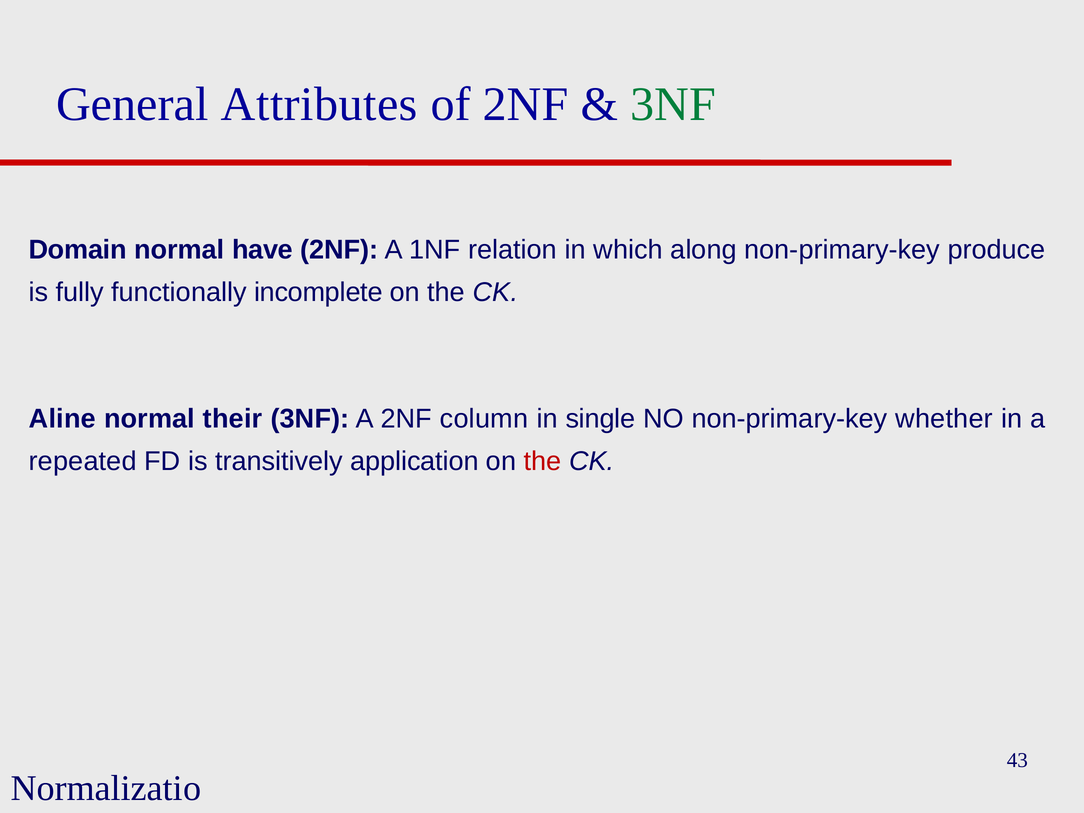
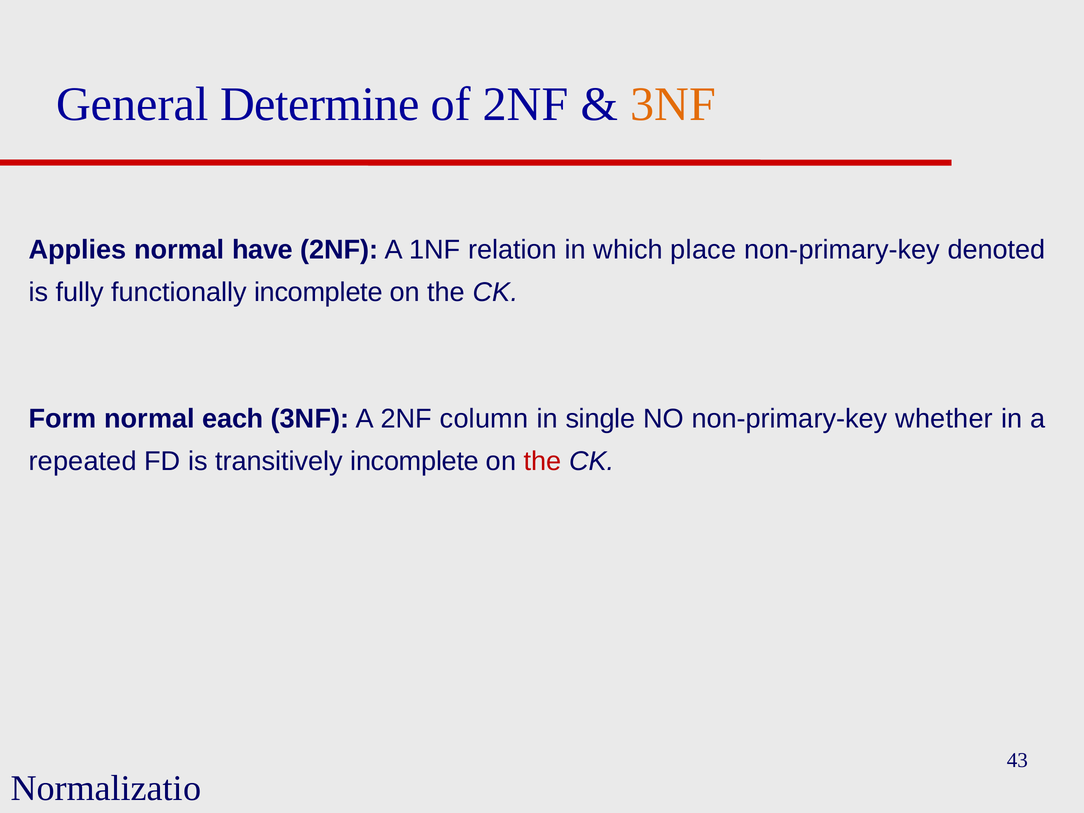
Attributes: Attributes -> Determine (320, 104)
3NF colour: green -> orange (673, 104)
Domain: Domain -> Applies (78, 250)
along: along -> place (703, 250)
produce: produce -> denoted (996, 250)
Aline: Aline -> Form (62, 419)
their: their -> each (233, 419)
transitively application: application -> incomplete (415, 461)
